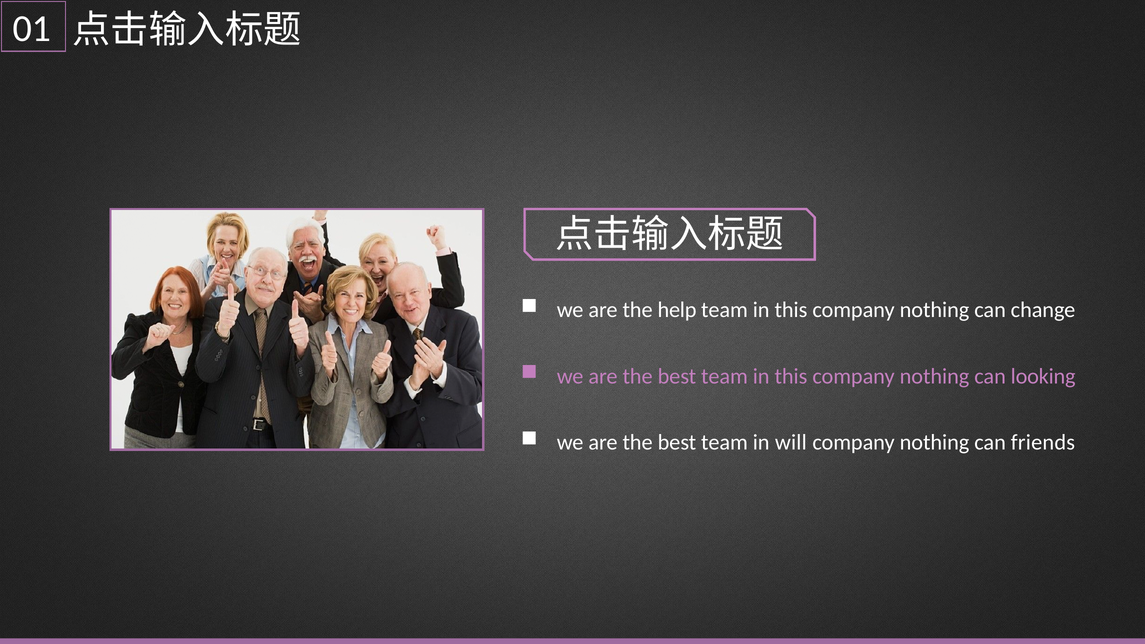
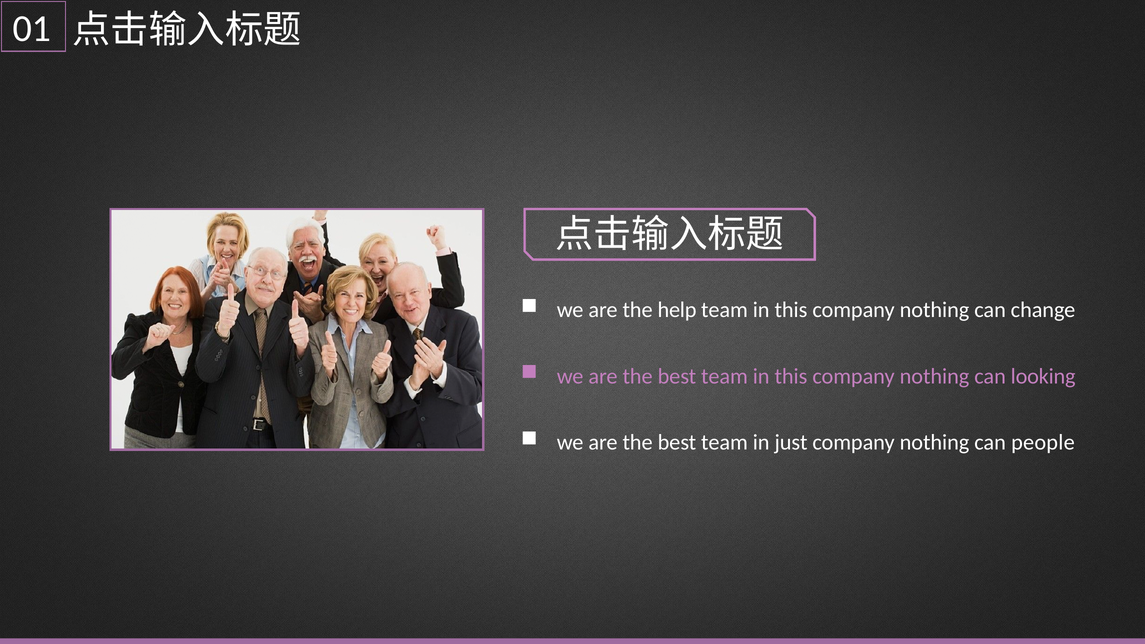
will: will -> just (791, 443)
friends: friends -> people (1043, 443)
